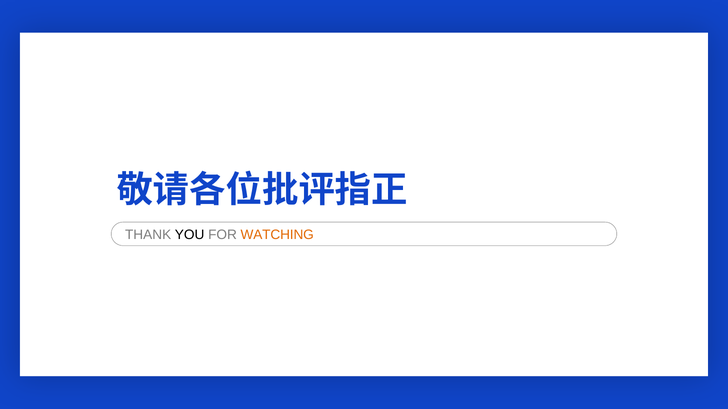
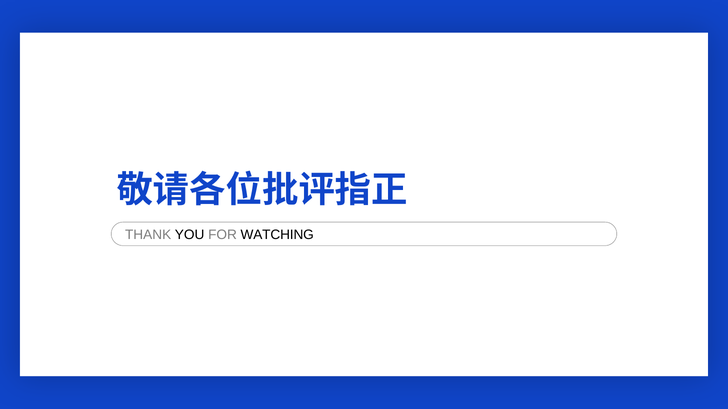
WATCHING colour: orange -> black (277, 235)
